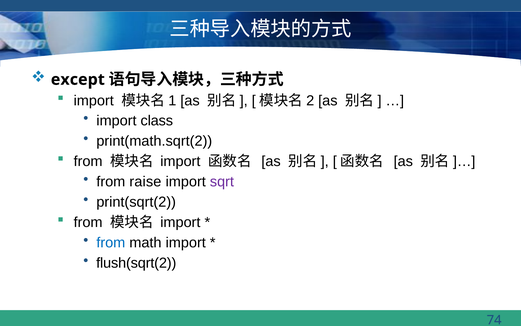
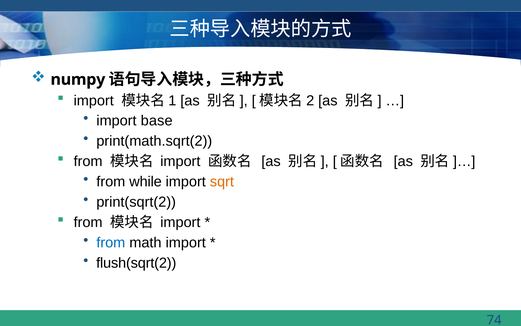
except: except -> numpy (78, 79)
class: class -> base (157, 121)
raise: raise -> while (146, 182)
sqrt colour: purple -> orange (222, 182)
